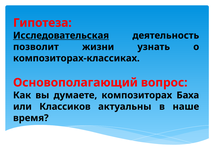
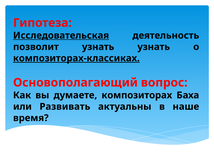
позволит жизни: жизни -> узнать (98, 47)
композиторах-классиках underline: none -> present (76, 58)
Классиков: Классиков -> Развивать (65, 107)
